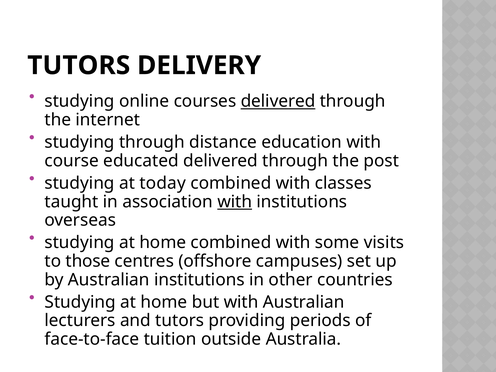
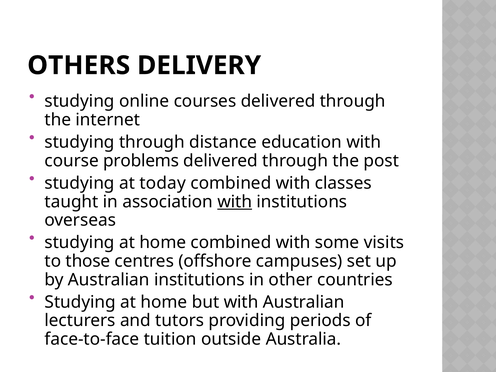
TUTORS: TUTORS -> OTHERS (79, 65)
delivered underline: present -> none (278, 101)
educated: educated -> problems (141, 161)
